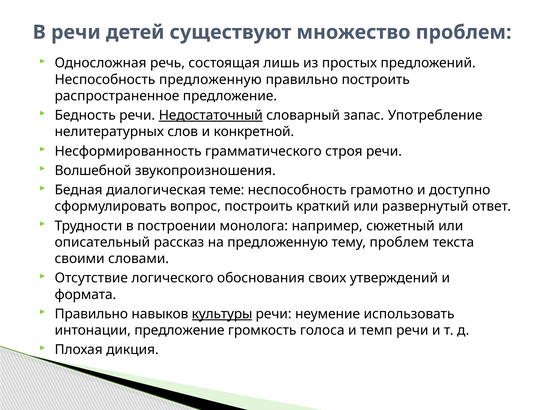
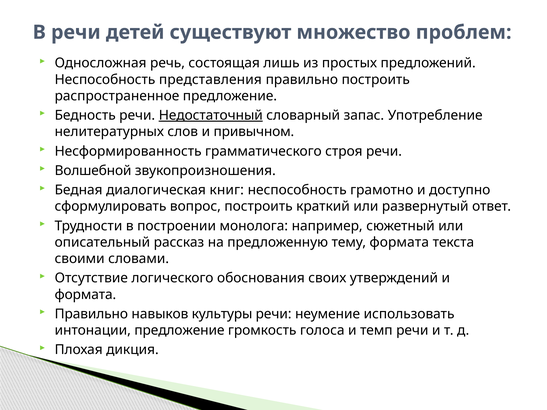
Неспособность предложенную: предложенную -> представления (210, 80)
конкретной: конкретной -> привычном (254, 132)
теме: теме -> книг (227, 190)
тему проблем: проблем -> формата (399, 242)
культуры underline: present -> none (222, 314)
